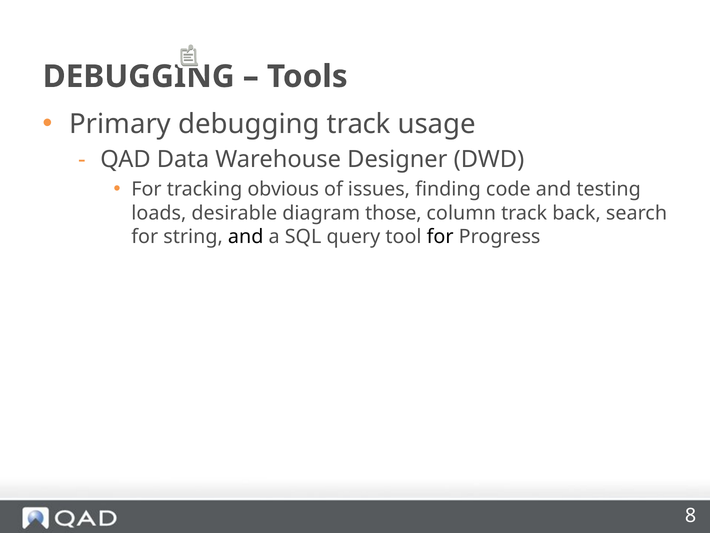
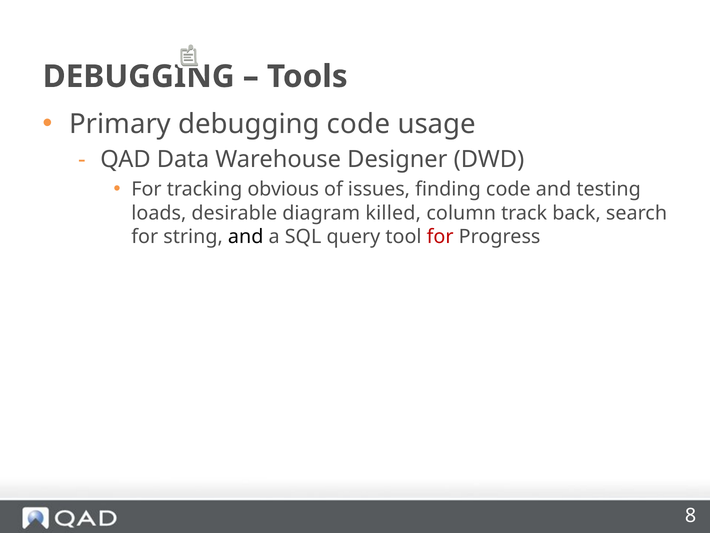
debugging track: track -> code (358, 124)
those: those -> killed (393, 213)
for colour: black -> red (440, 237)
